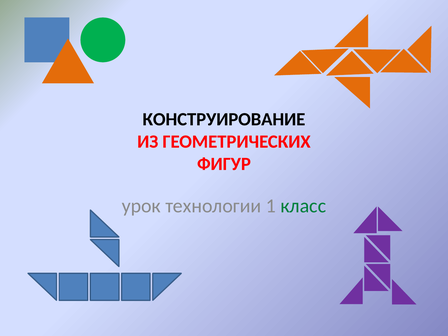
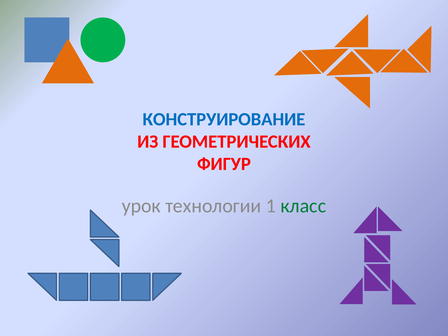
КОНСТРУИРОВАНИЕ colour: black -> blue (224, 119)
